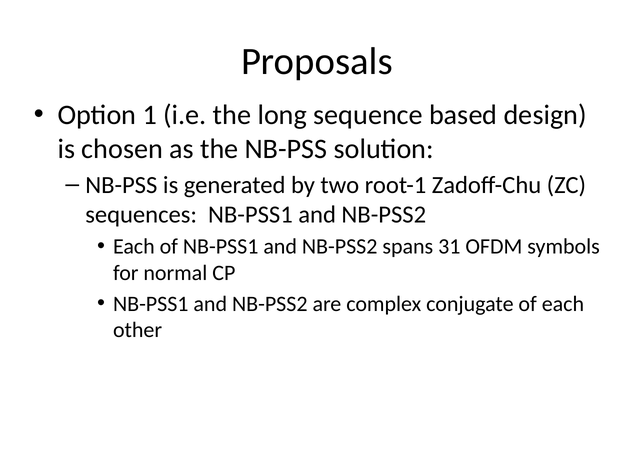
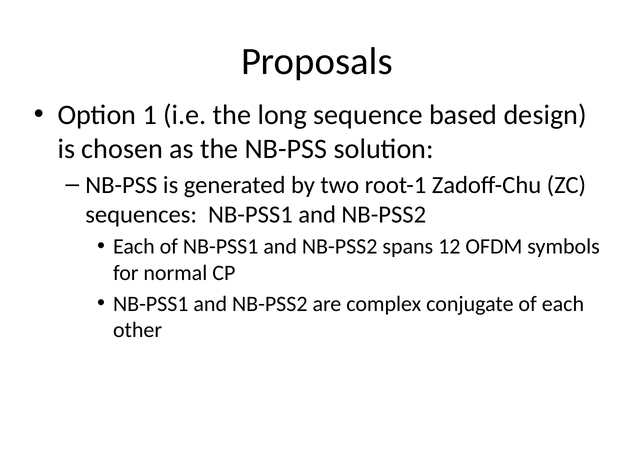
31: 31 -> 12 (449, 247)
